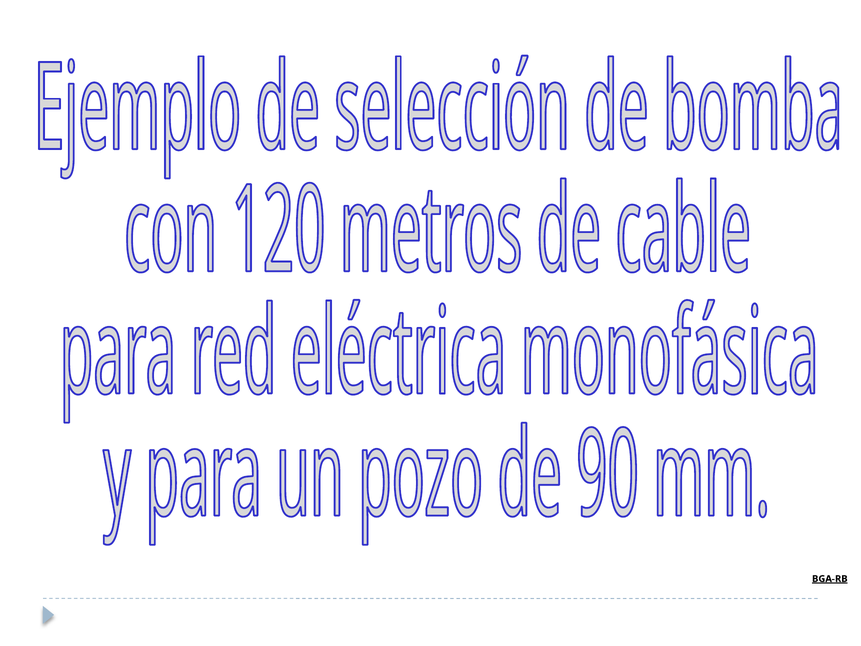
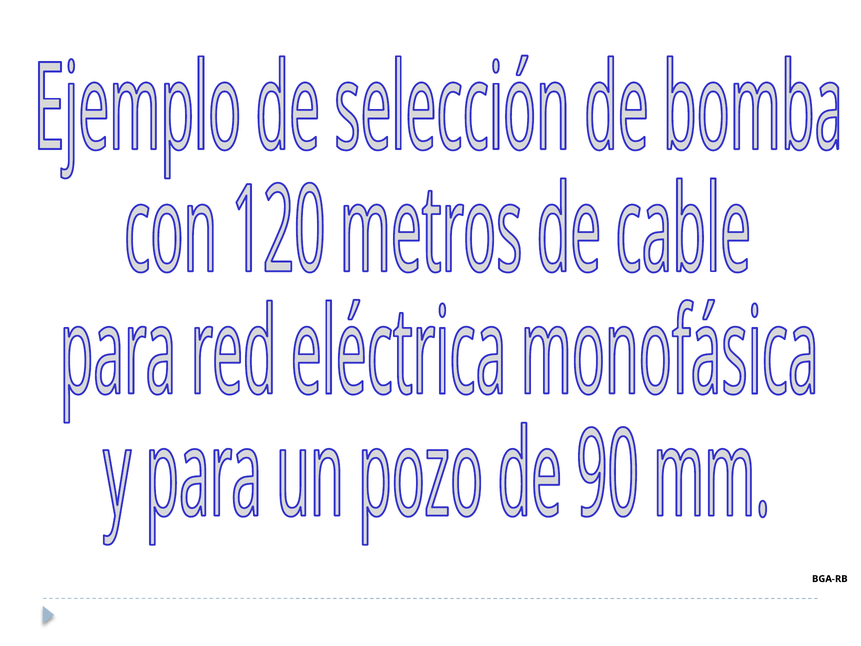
BGA-RB underline: present -> none (830, 579)
